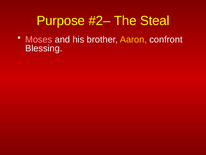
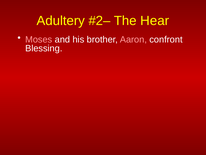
Purpose: Purpose -> Adultery (61, 21)
Steal: Steal -> Hear (155, 21)
Aaron colour: yellow -> pink (133, 39)
